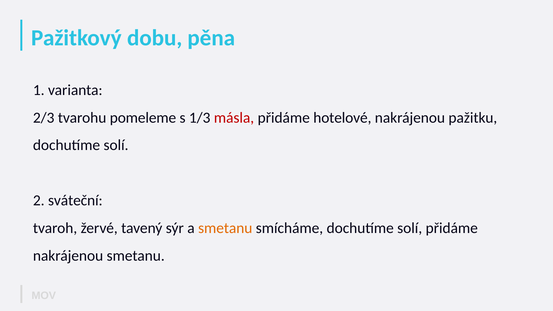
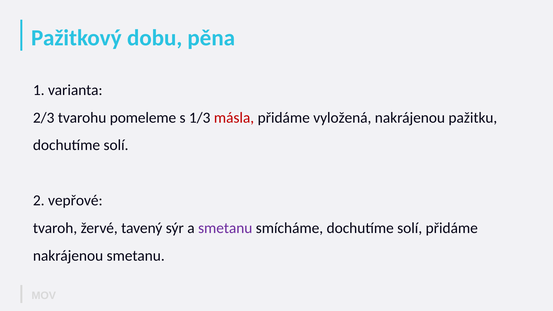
hotelové: hotelové -> vyložená (342, 118)
sváteční: sváteční -> vepřové (75, 201)
smetanu colour: orange -> purple (225, 228)
